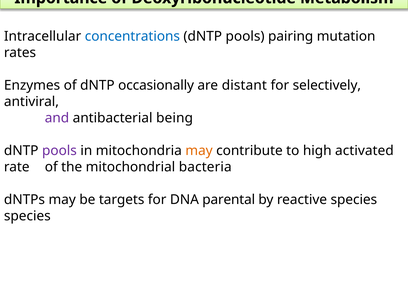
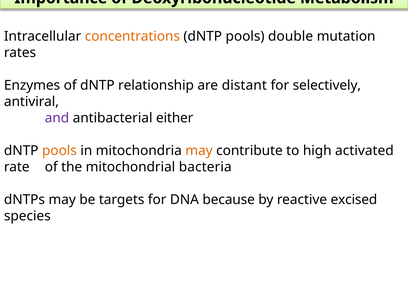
concentrations colour: blue -> orange (132, 36)
pairing: pairing -> double (291, 36)
occasionally: occasionally -> relationship (156, 85)
being: being -> either (175, 118)
pools colour: purple -> orange (59, 151)
parental: parental -> because (229, 200)
reactive species: species -> excised (354, 200)
